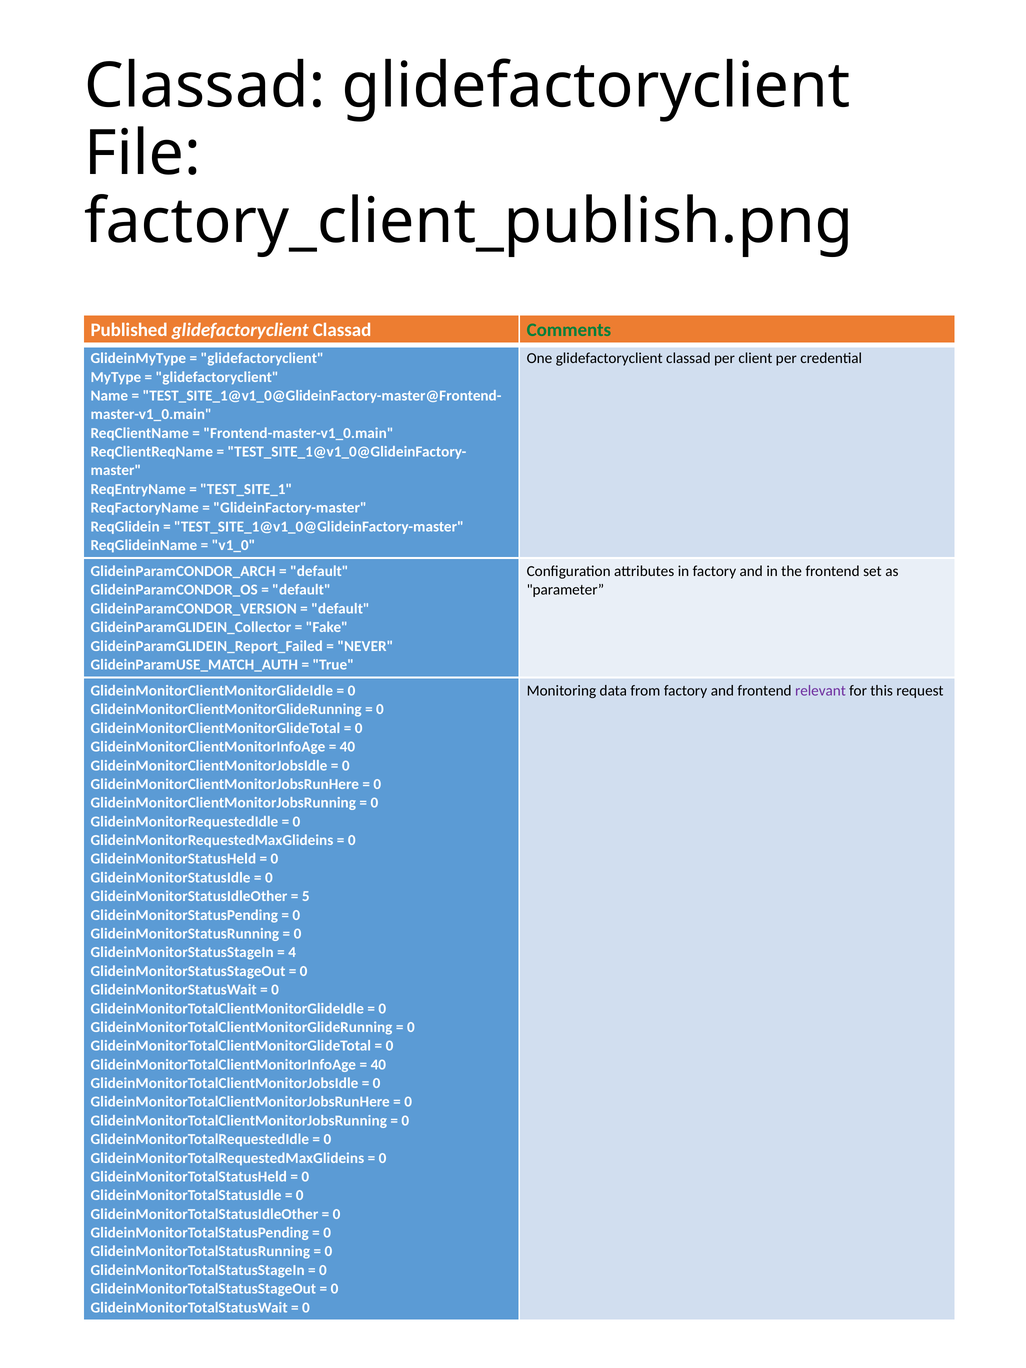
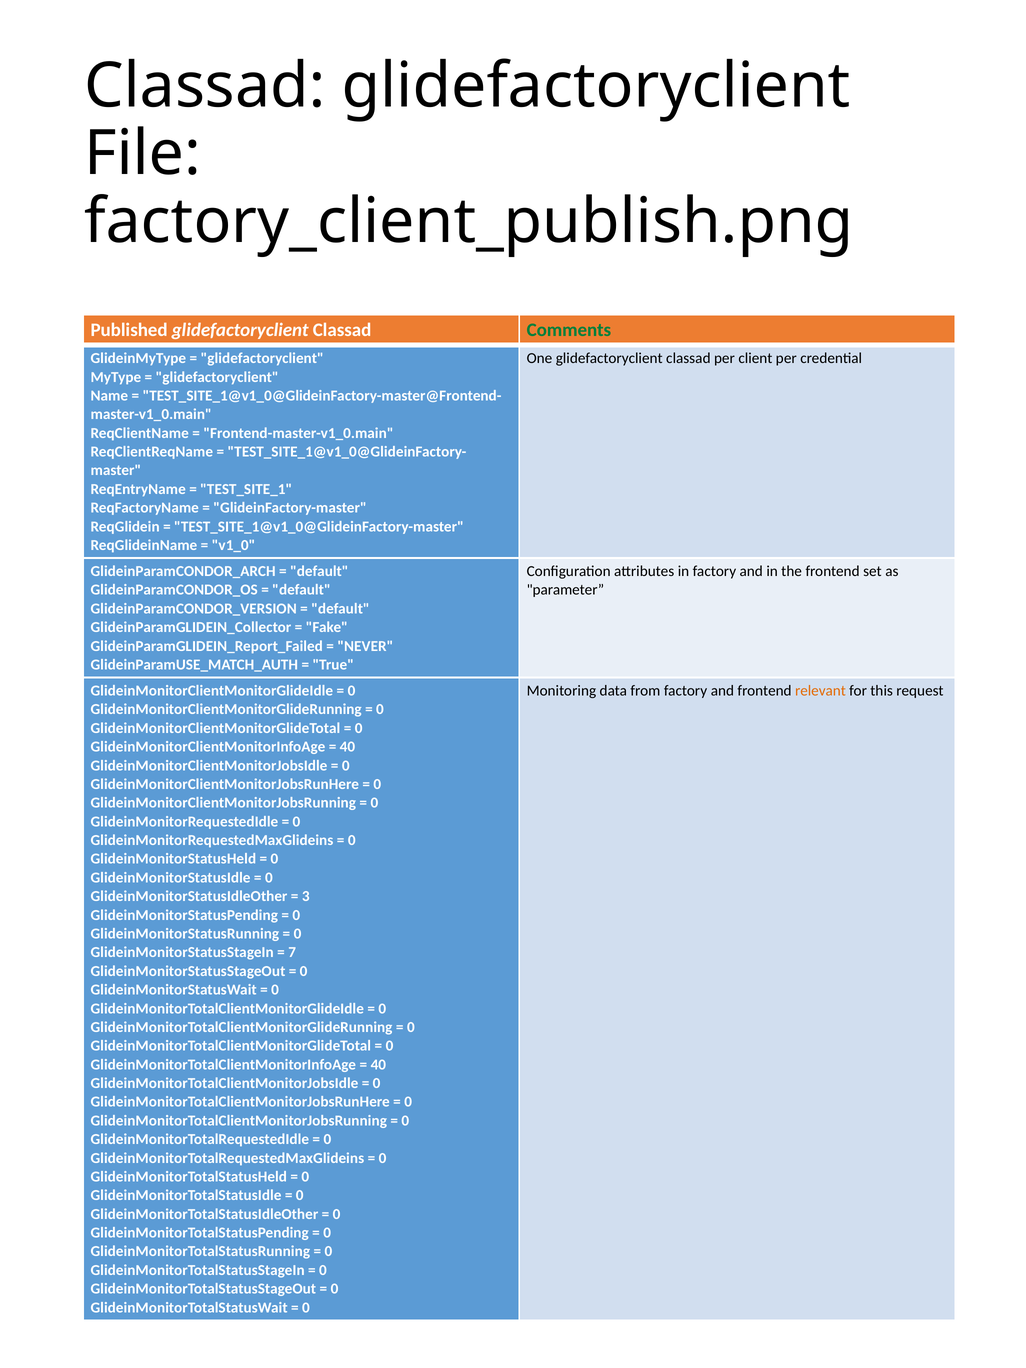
relevant colour: purple -> orange (820, 691)
5: 5 -> 3 (306, 896)
4: 4 -> 7 (292, 952)
